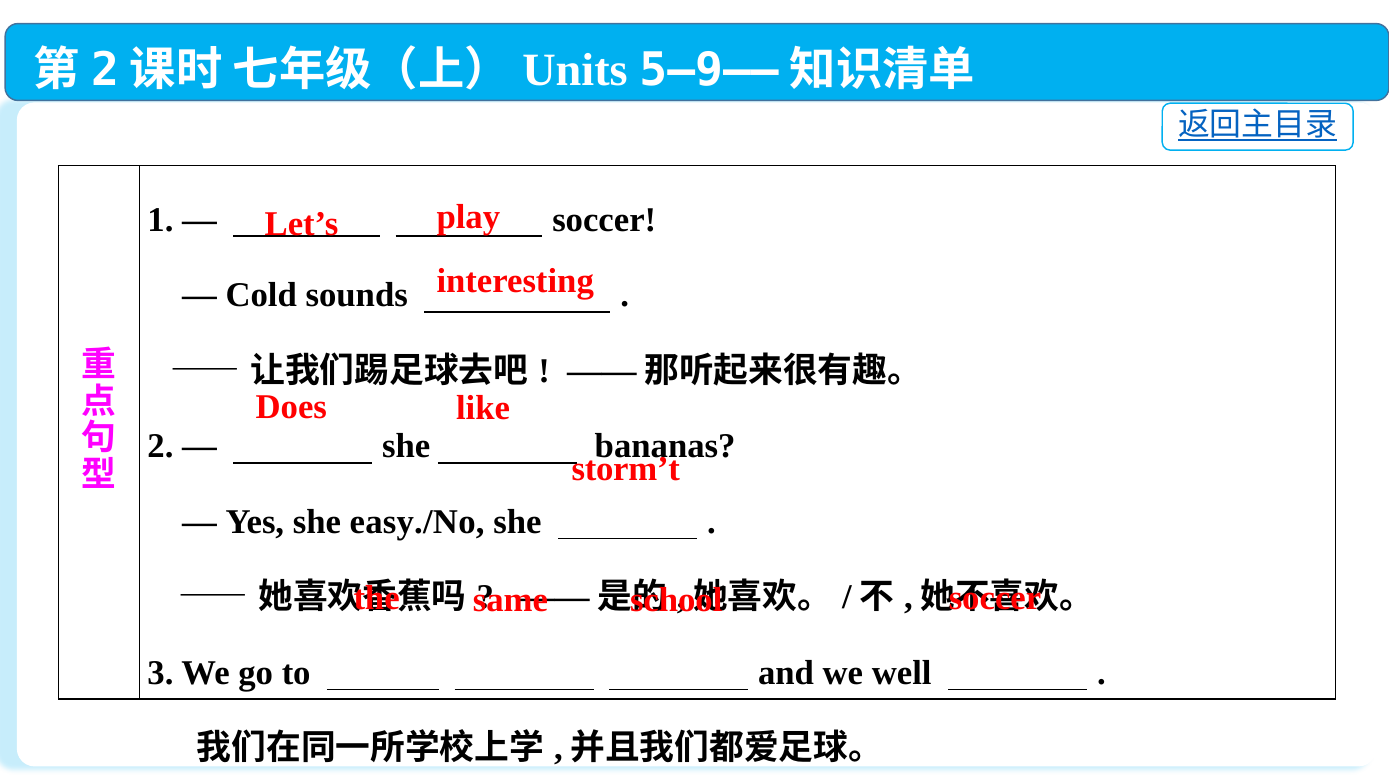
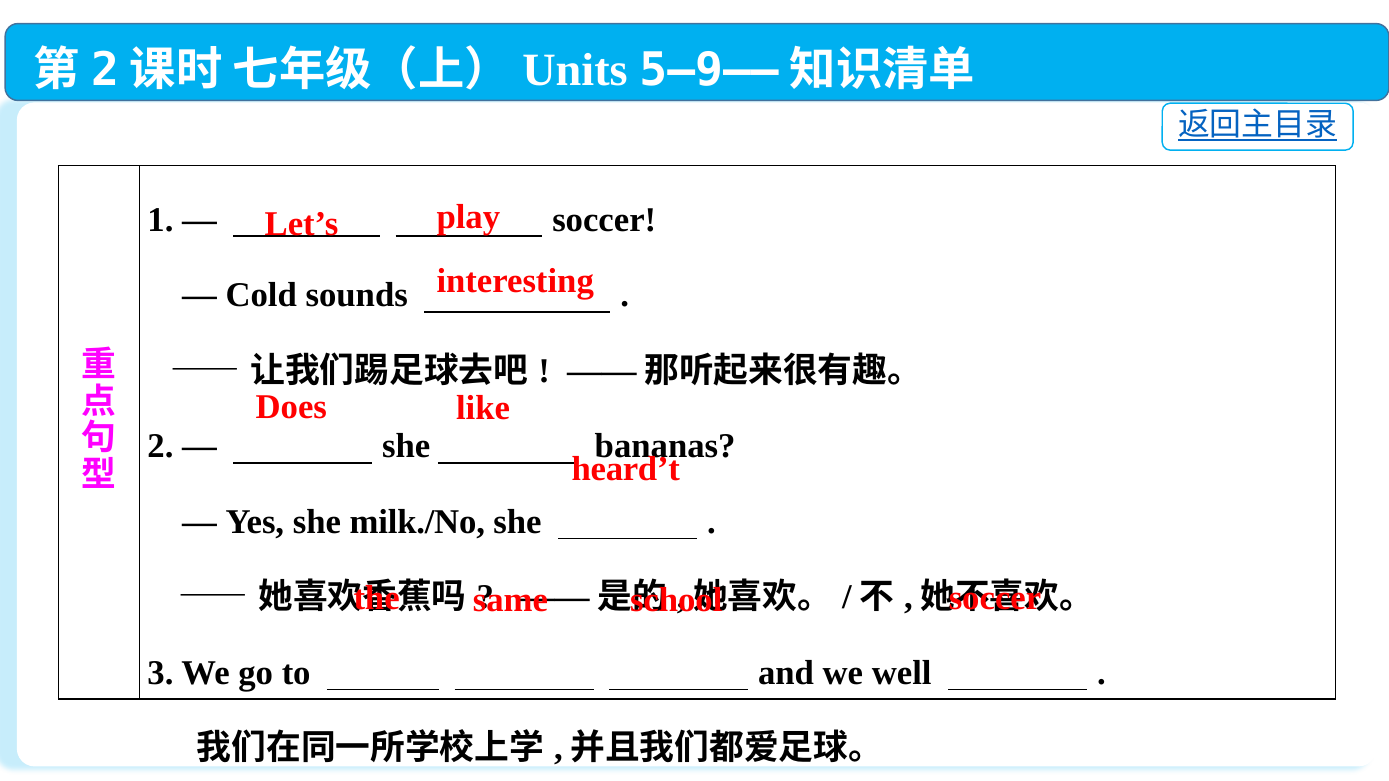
storm’t: storm’t -> heard’t (626, 469)
easy./No: easy./No -> milk./No (417, 522)
